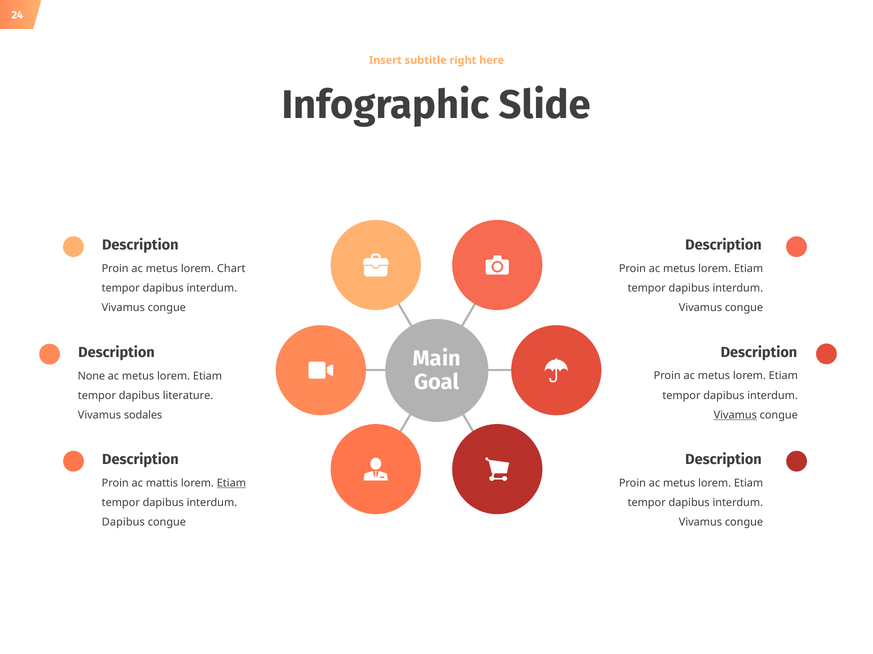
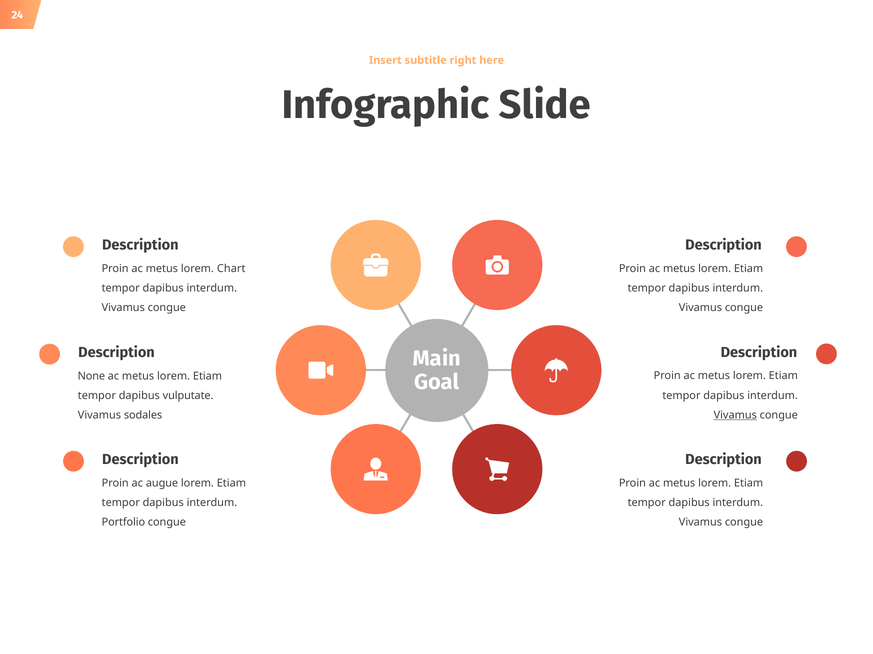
literature: literature -> vulputate (188, 396)
mattis: mattis -> augue (162, 484)
Etiam underline: present -> none (231, 484)
Dapibus: Dapibus -> Portfolio (123, 523)
